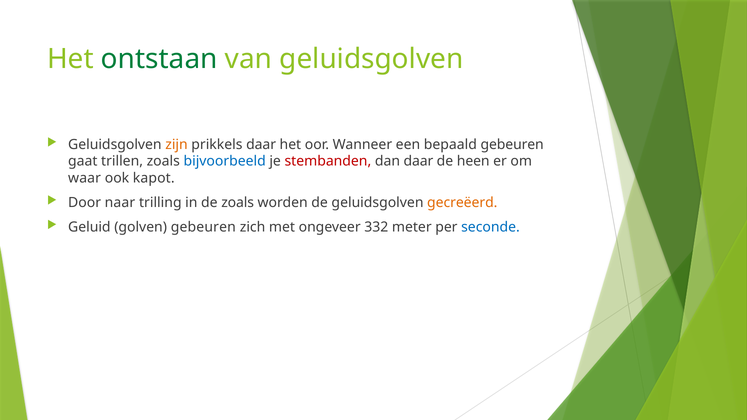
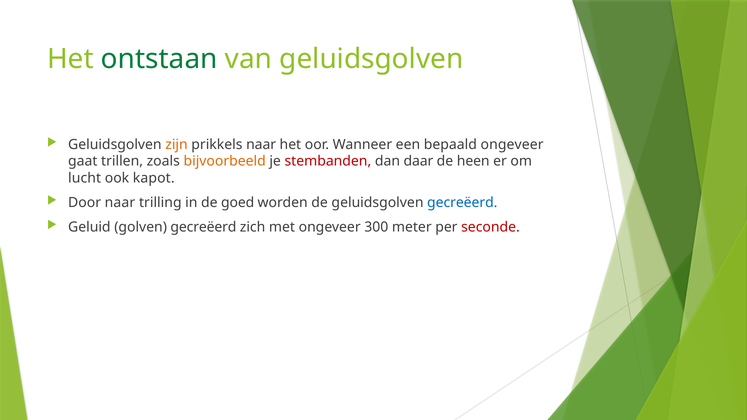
prikkels daar: daar -> naar (261, 145)
bepaald gebeuren: gebeuren -> ongeveer (512, 145)
bijvoorbeeld colour: blue -> orange (225, 161)
waar: waar -> lucht (85, 178)
de zoals: zoals -> goed (238, 203)
gecreëerd colour: orange -> blue (462, 203)
golven gebeuren: gebeuren -> gecreëerd (203, 227)
332: 332 -> 300 (376, 227)
seconde colour: blue -> red (491, 227)
